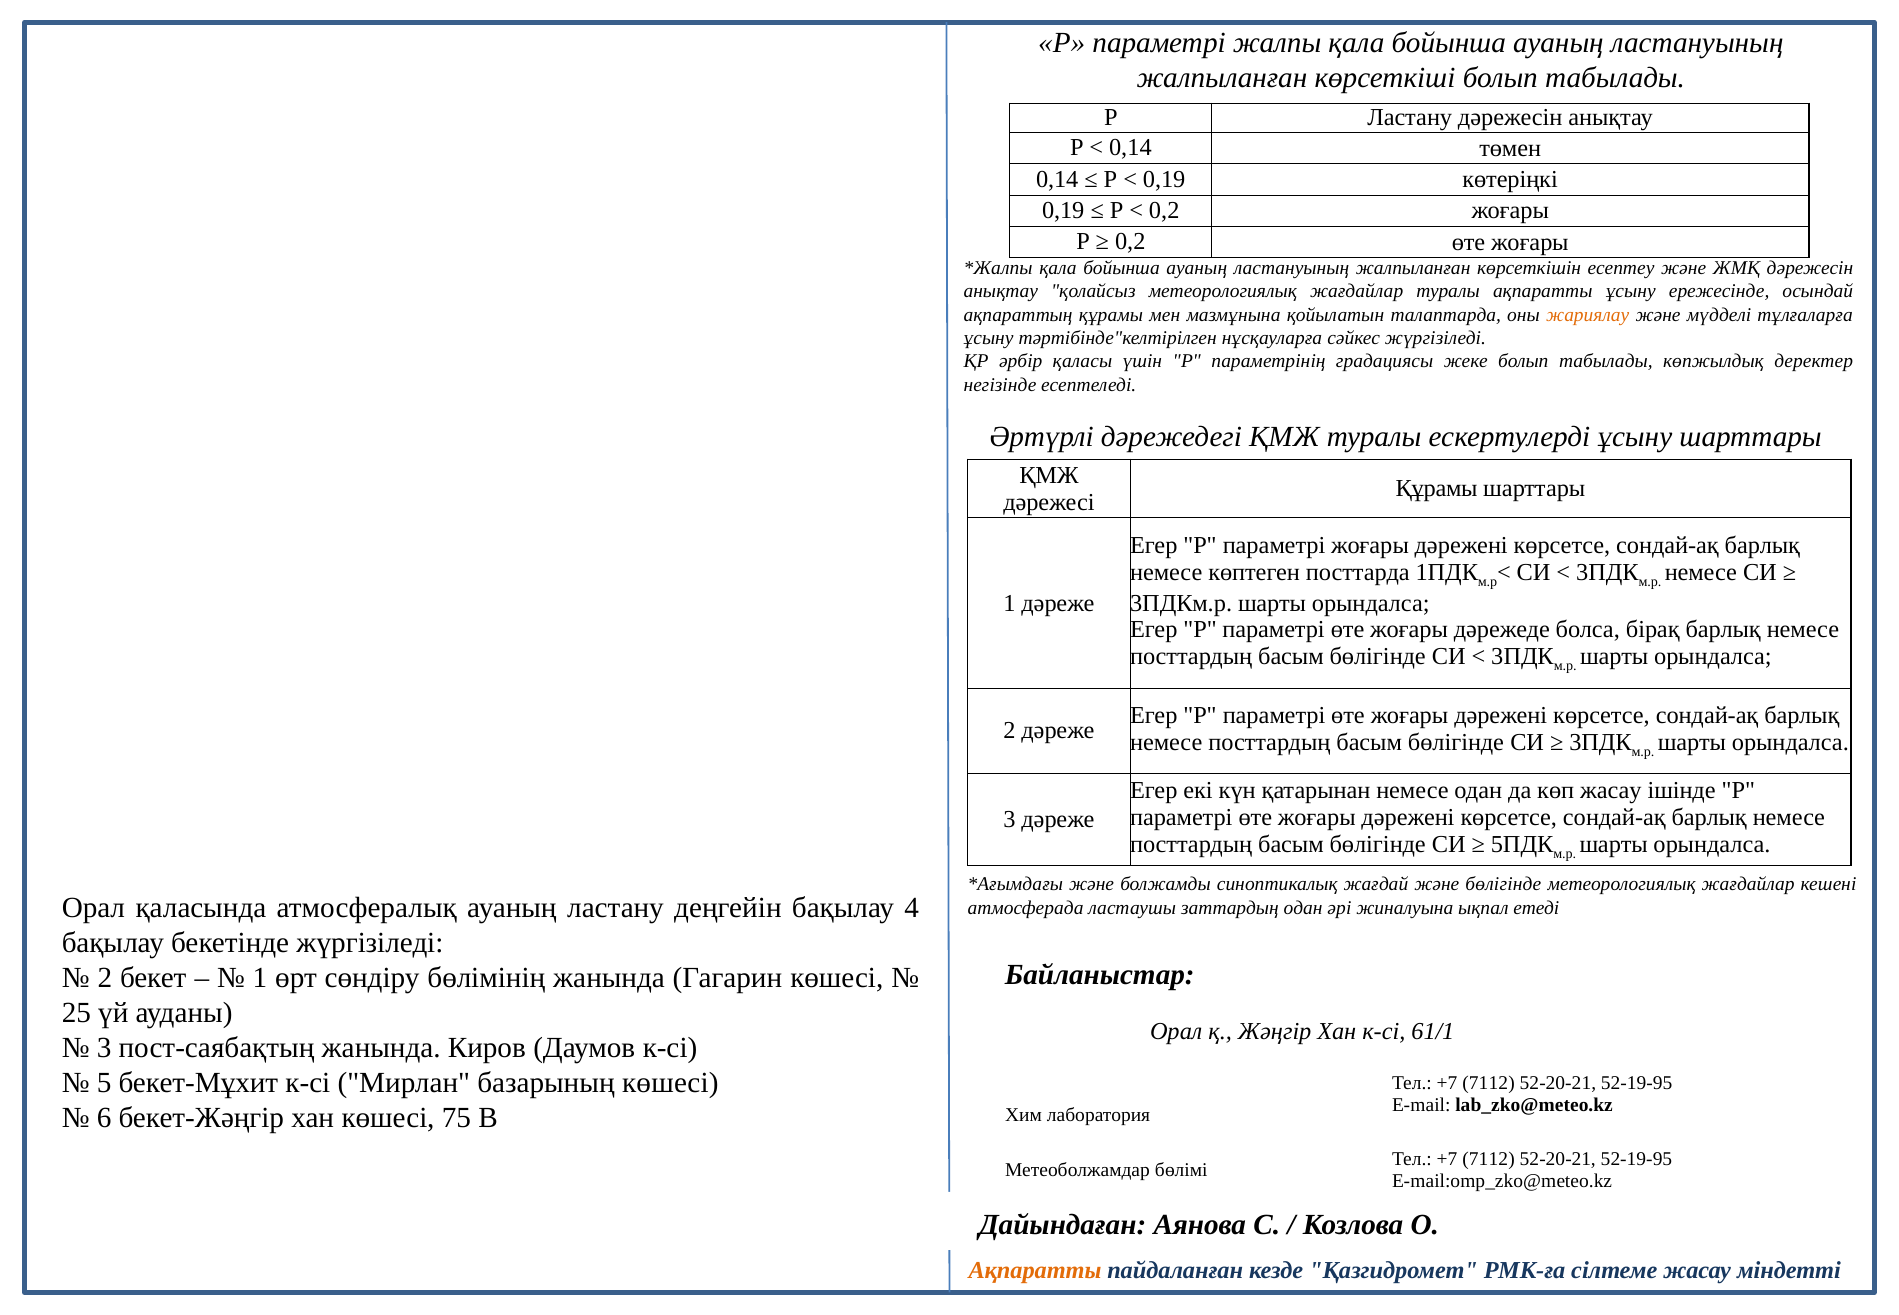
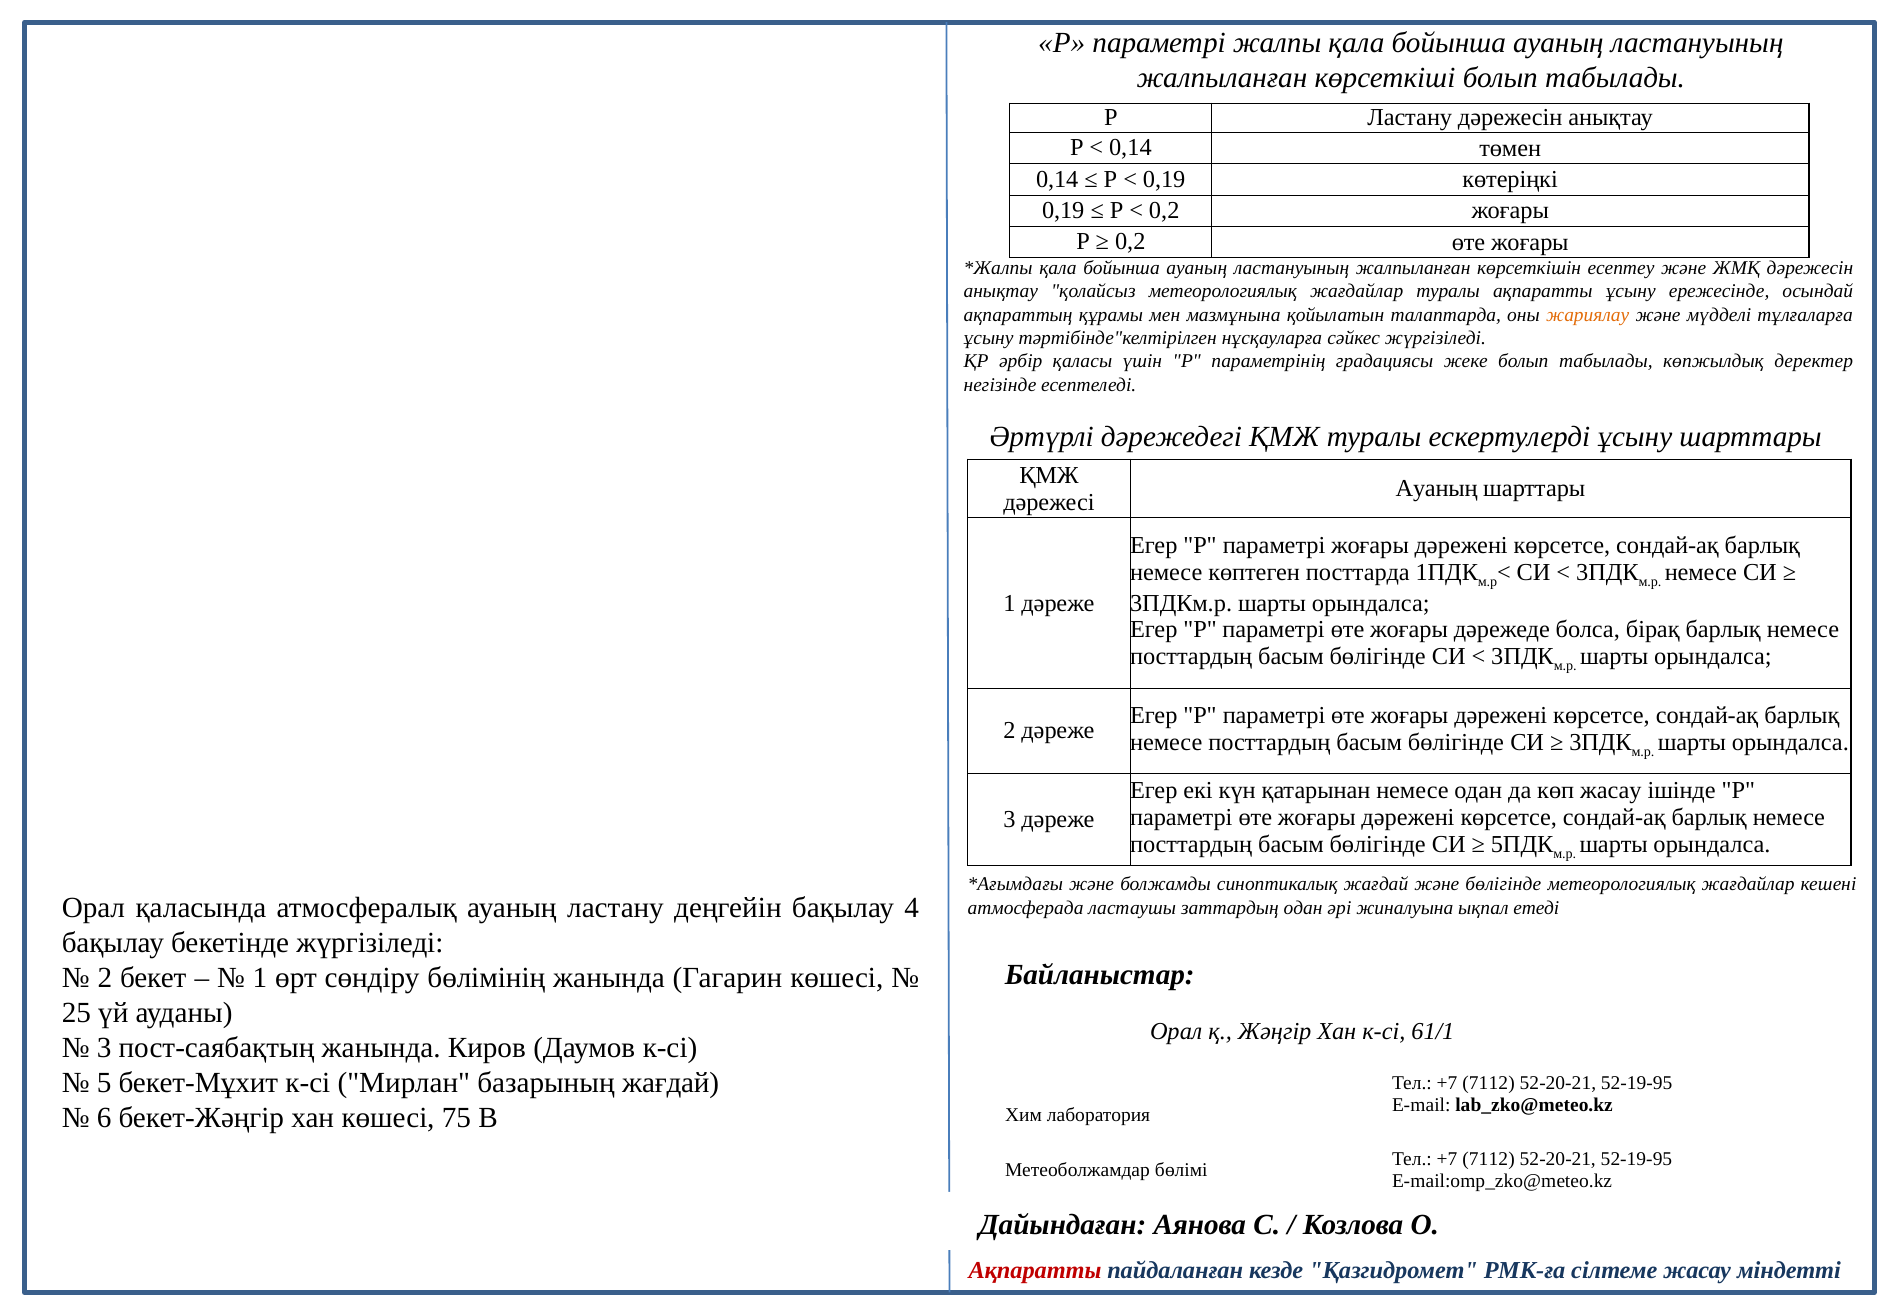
Құрамы: Құрамы -> Ауаның (1437, 489)
базарының көшесі: көшесі -> жағдай (671, 1083)
Ақпаратты colour: orange -> red (1035, 1270)
